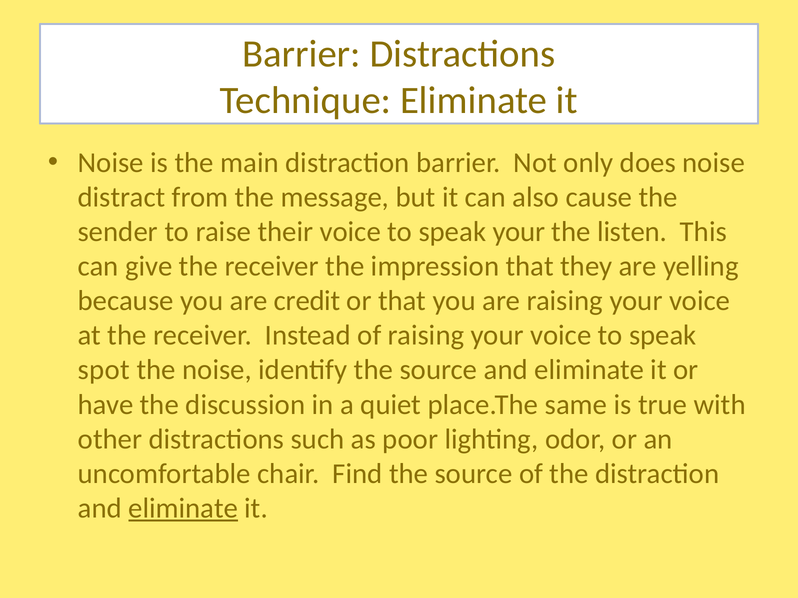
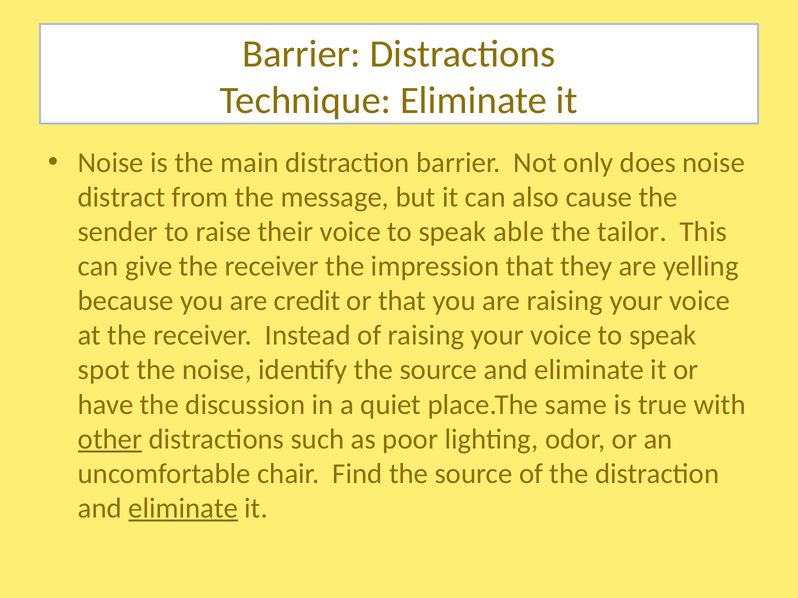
speak your: your -> able (519, 232)
listen: listen -> tailor (632, 232)
other underline: none -> present (110, 439)
